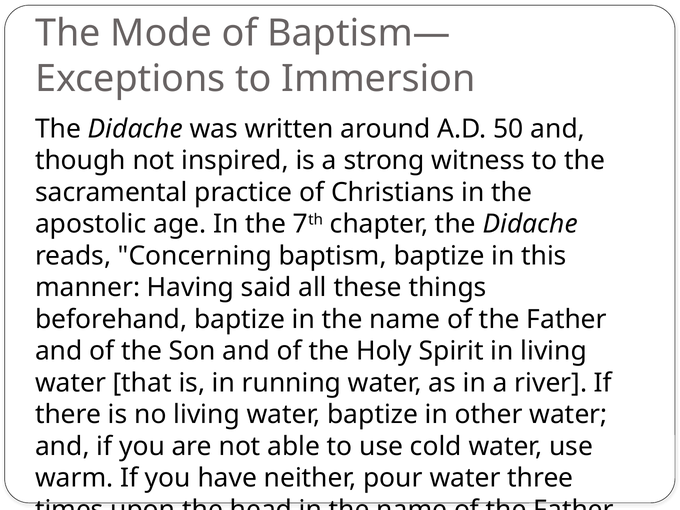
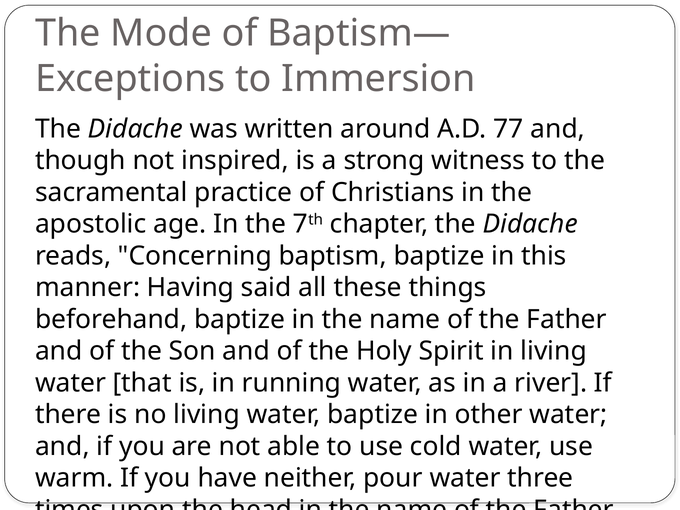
50: 50 -> 77 (508, 129)
